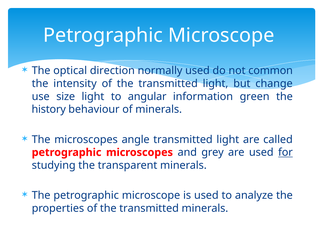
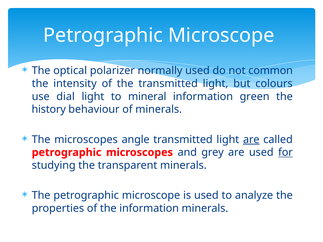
direction: direction -> polarizer (112, 71)
change: change -> colours (274, 84)
size: size -> dial (66, 97)
angular: angular -> mineral (147, 97)
are underline: none -> present (251, 140)
properties of the transmitted: transmitted -> information (149, 209)
